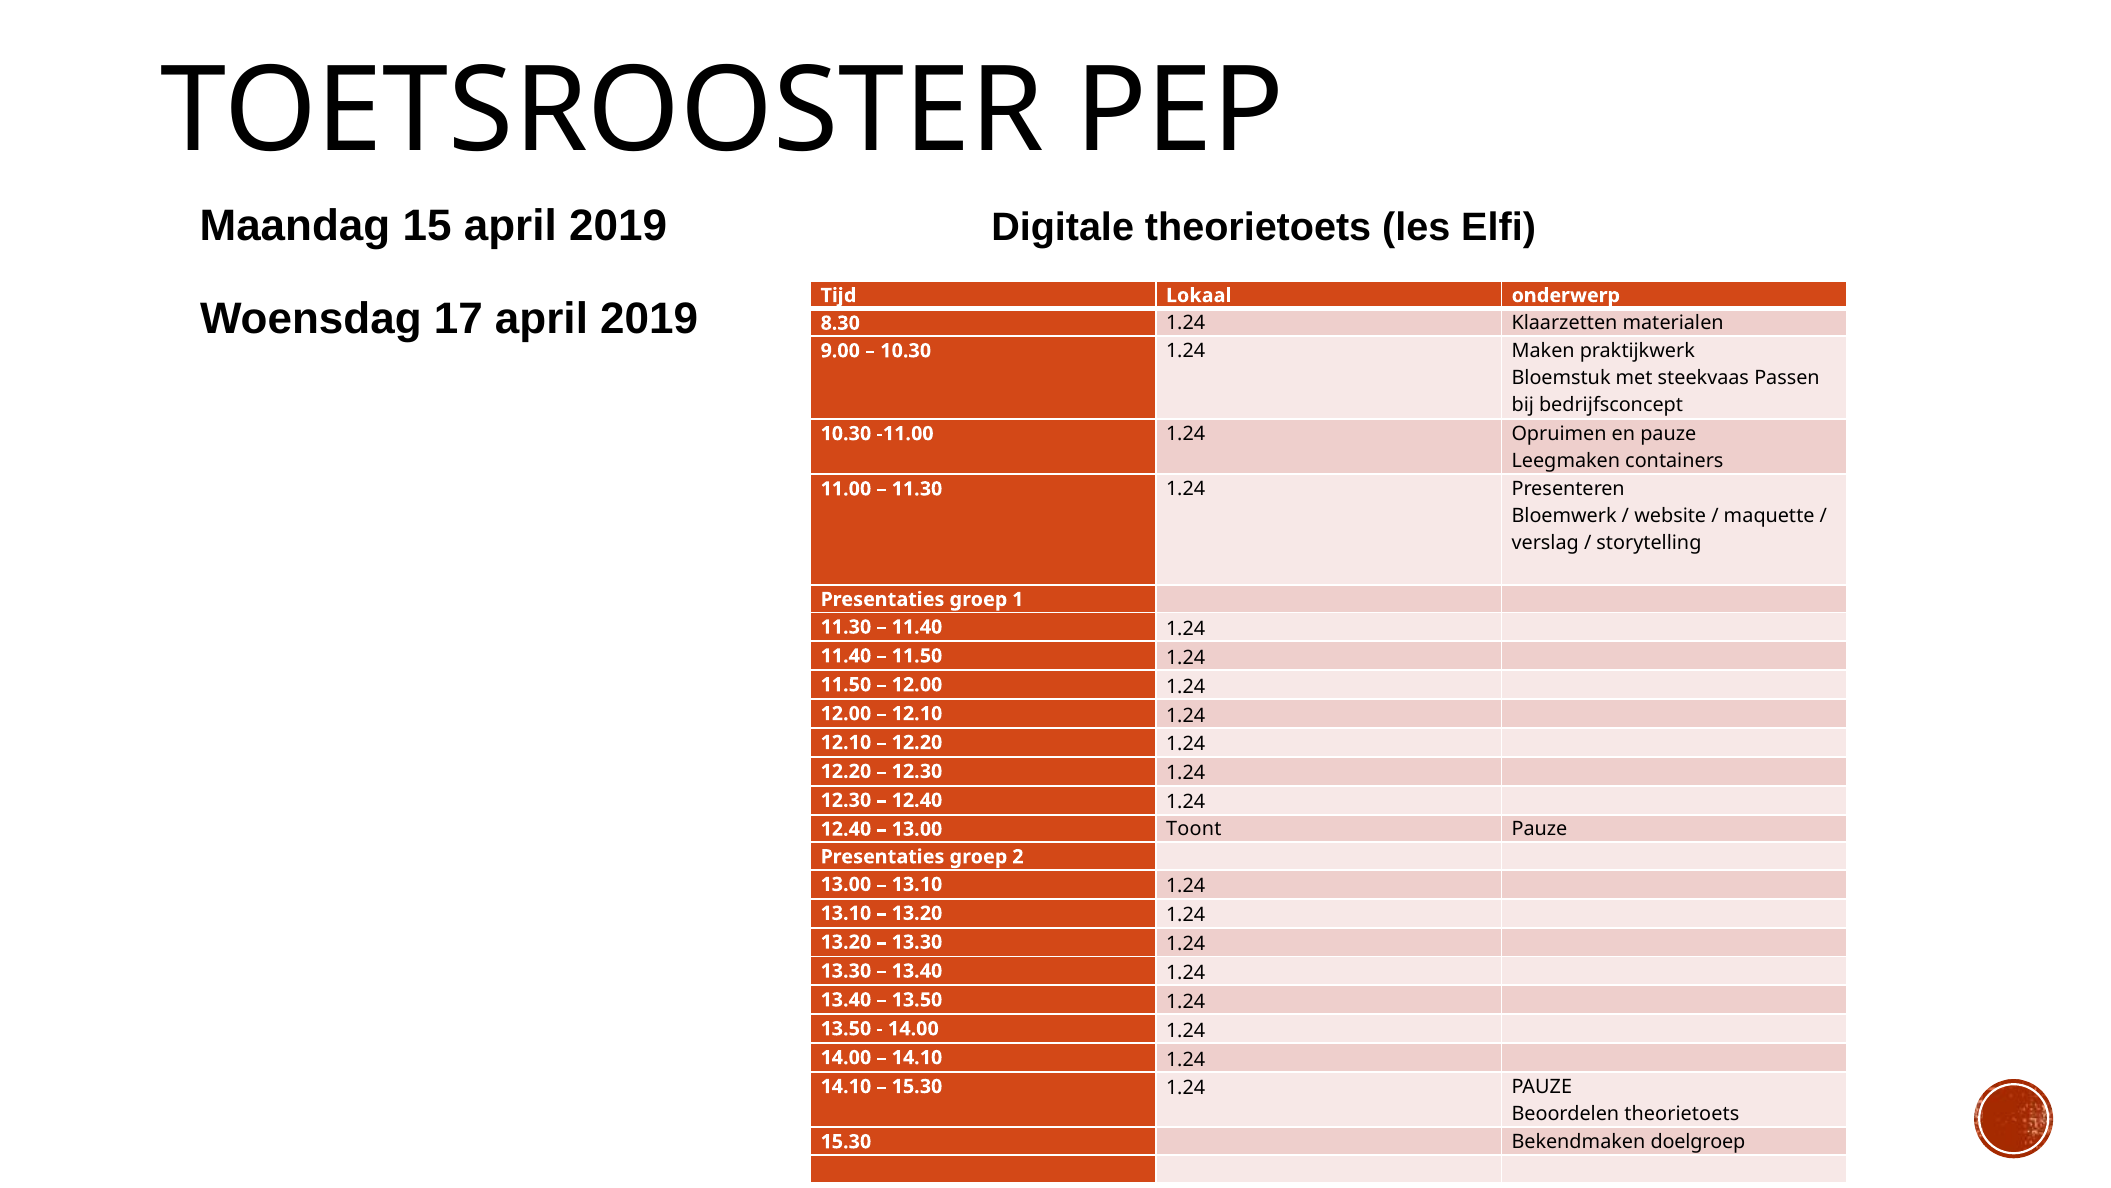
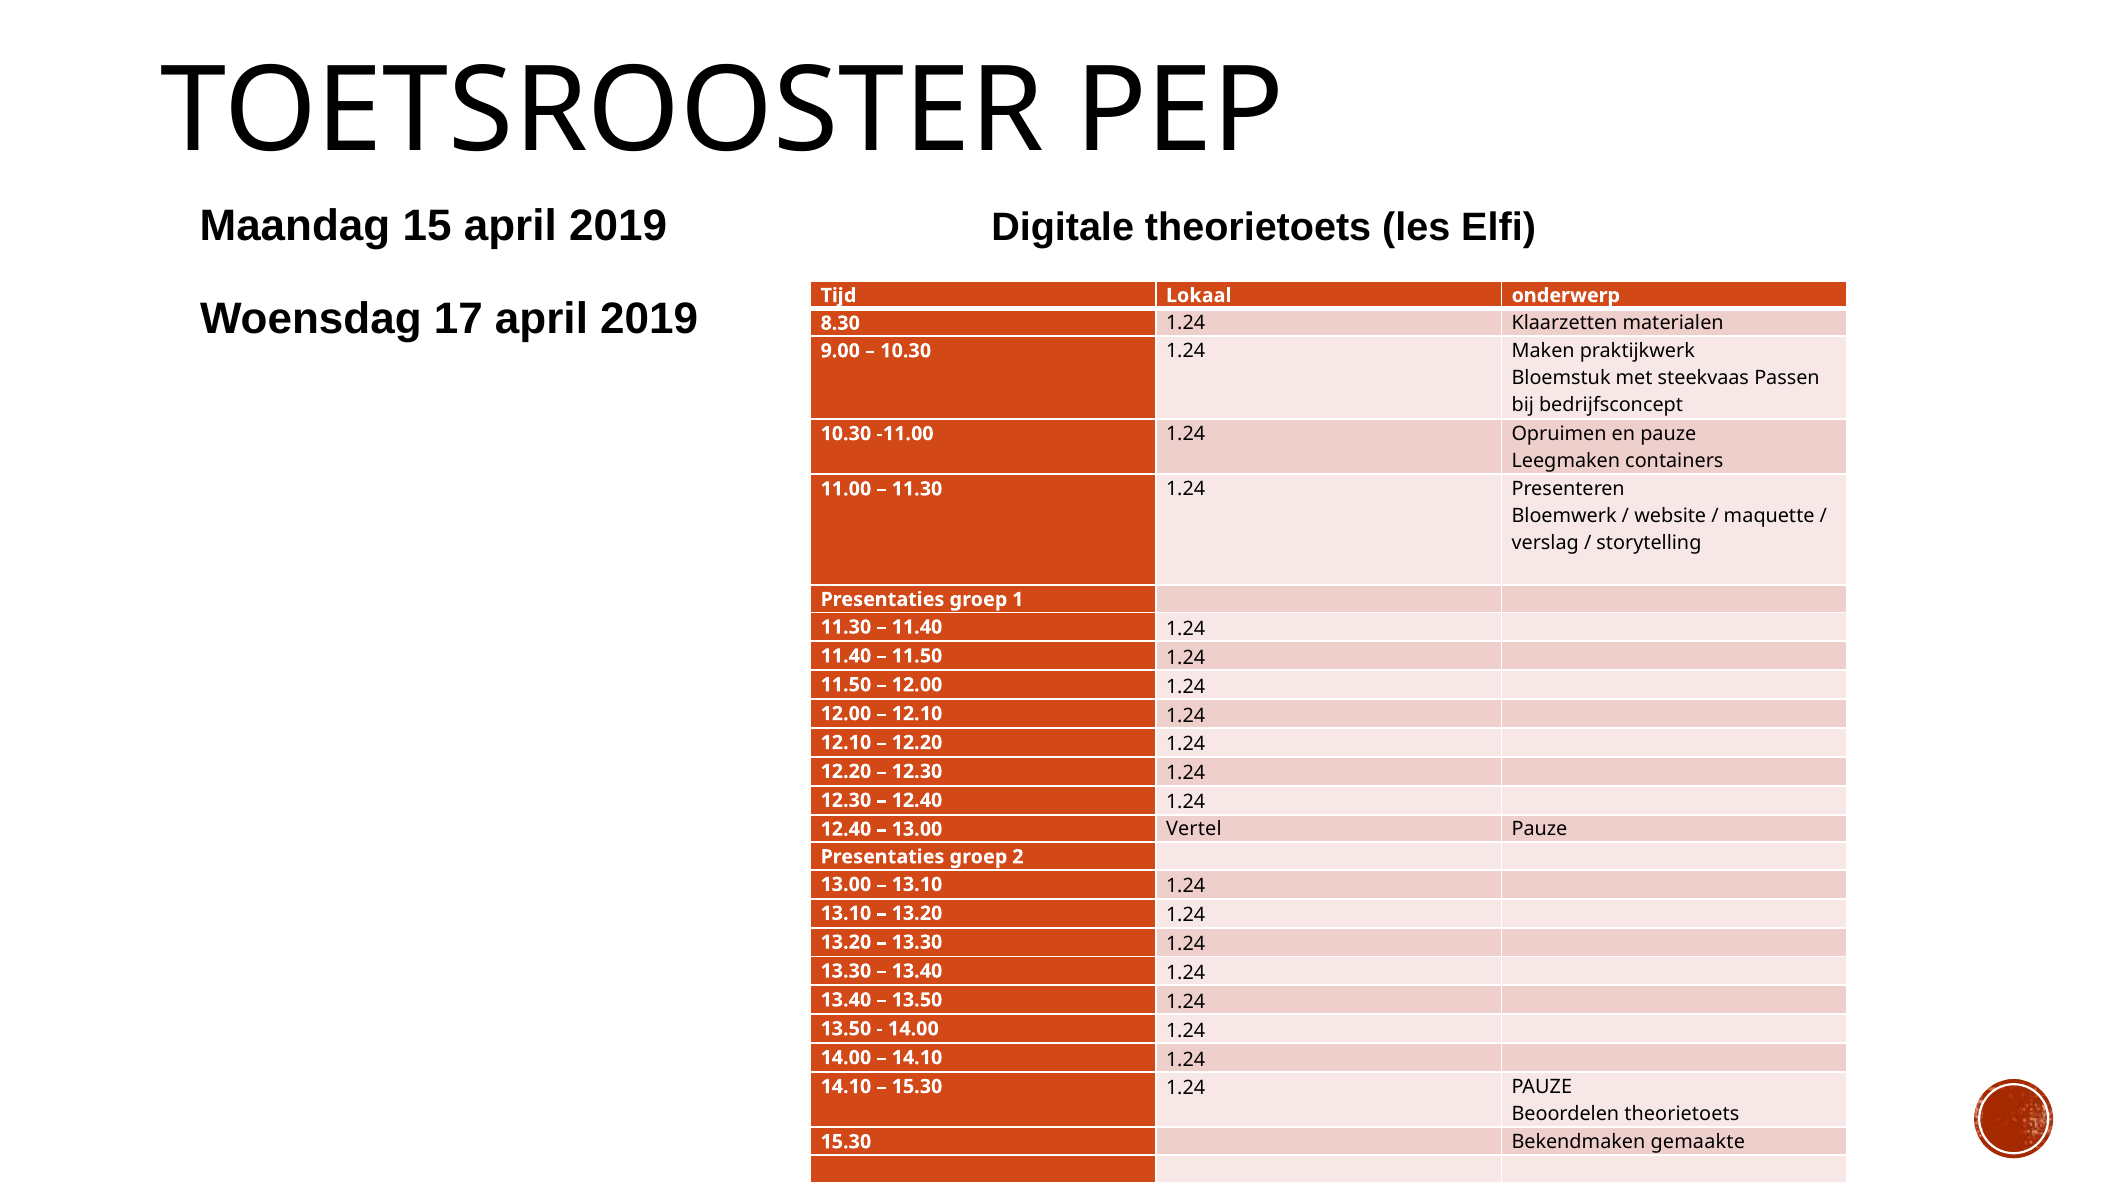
Toont: Toont -> Vertel (1194, 829)
doelgroep: doelgroep -> gemaakte (1698, 1141)
